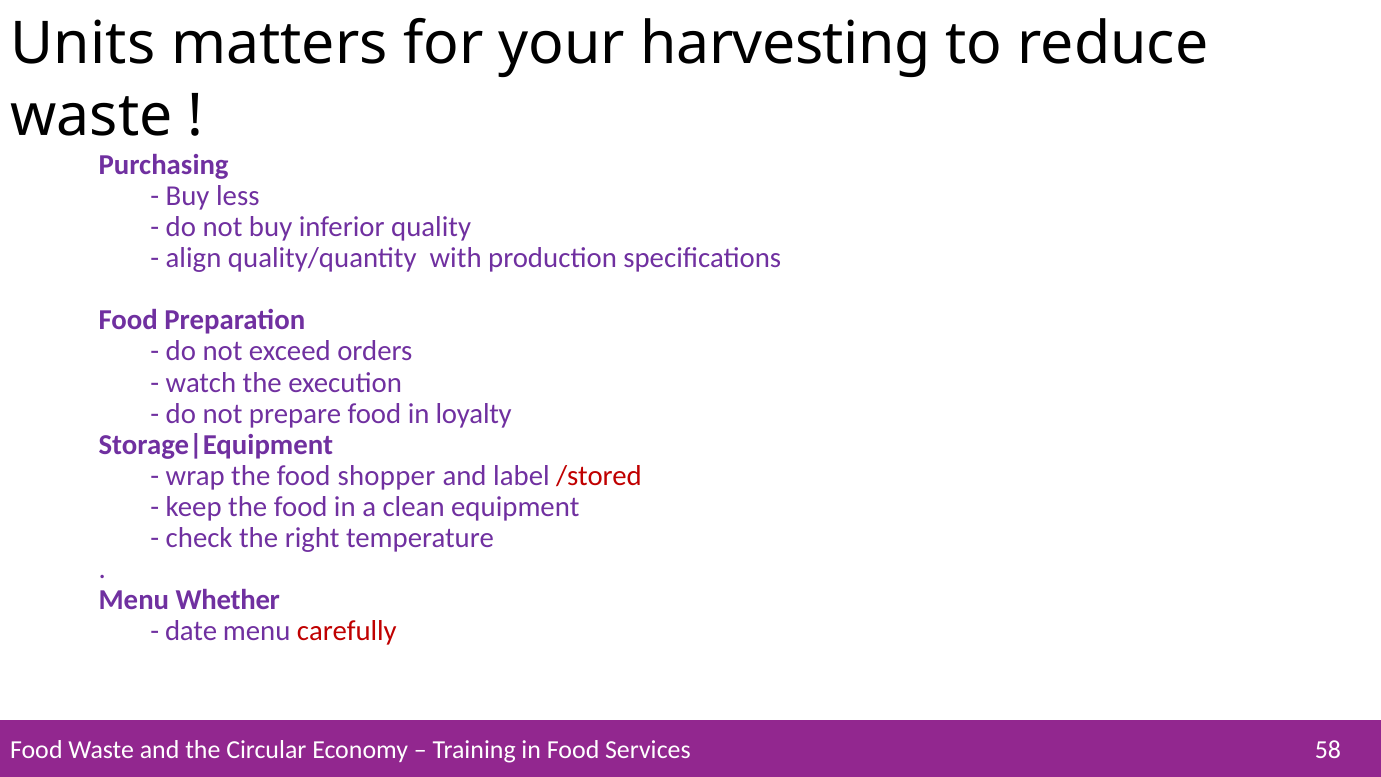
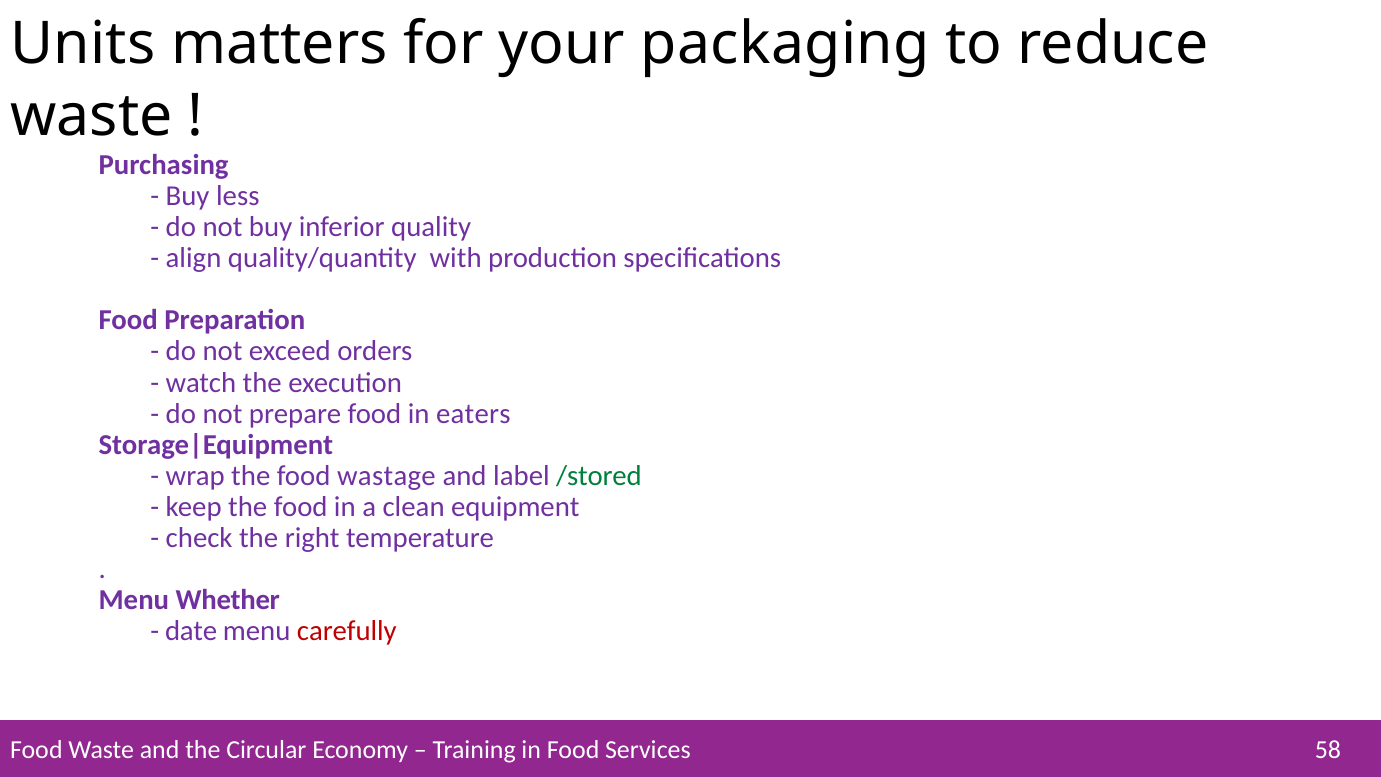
harvesting: harvesting -> packaging (785, 44)
loyalty: loyalty -> eaters (473, 413)
shopper: shopper -> wastage (386, 476)
/stored colour: red -> green (599, 476)
